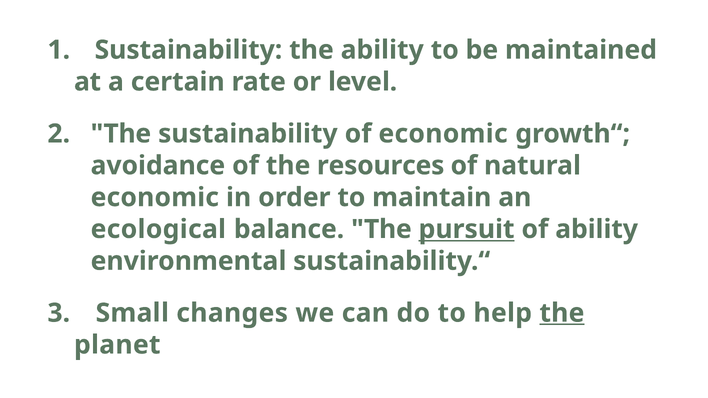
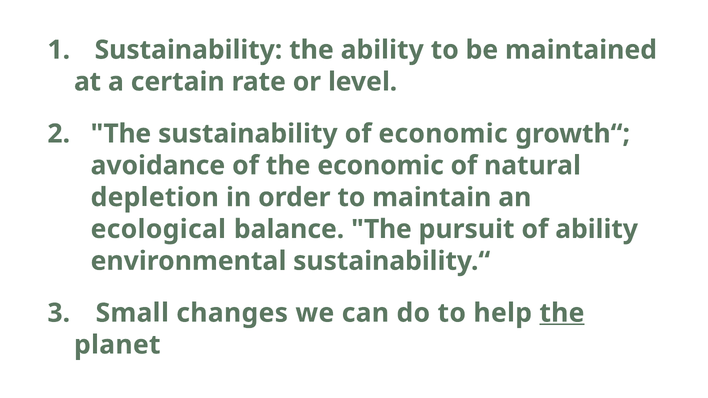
the resources: resources -> economic (381, 166)
economic: economic -> depletion (155, 198)
pursuit underline: present -> none (467, 229)
